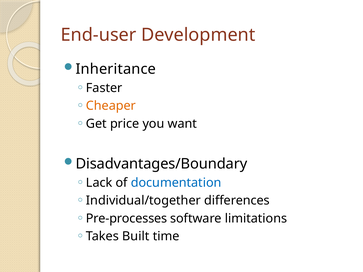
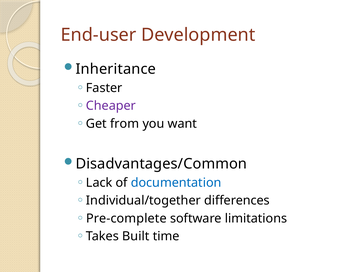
Cheaper colour: orange -> purple (111, 106)
price: price -> from (125, 124)
Disadvantages/Boundary: Disadvantages/Boundary -> Disadvantages/Common (161, 164)
Pre-processes: Pre-processes -> Pre-complete (126, 219)
